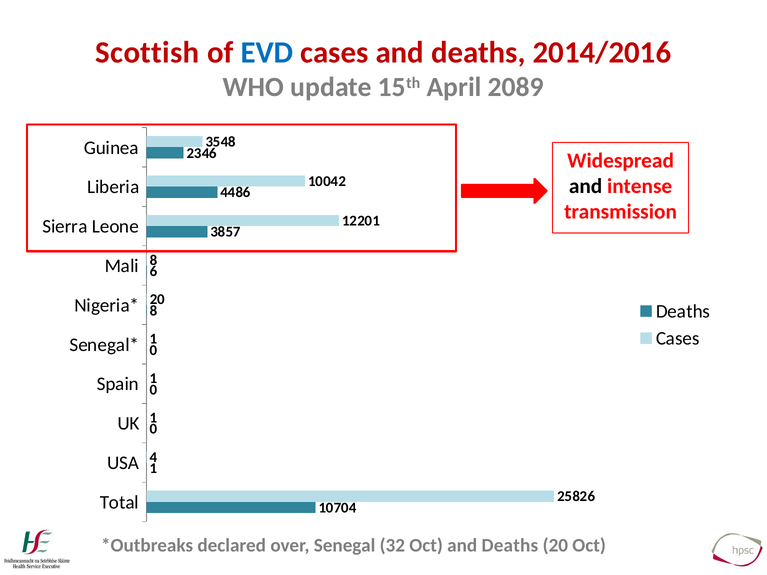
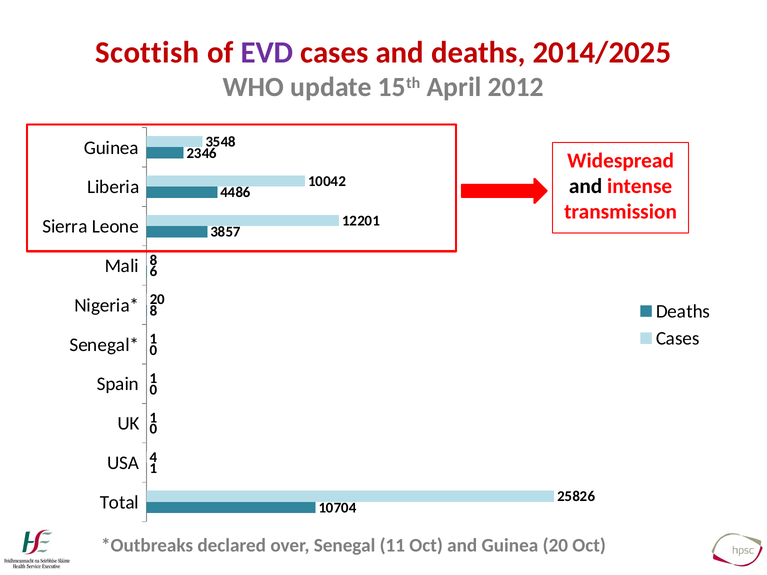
EVD colour: blue -> purple (267, 52)
2014/2016: 2014/2016 -> 2014/2025 (602, 52)
2089: 2089 -> 2012 (516, 87)
32: 32 -> 11 (392, 546)
Oct and Deaths: Deaths -> Guinea (510, 546)
